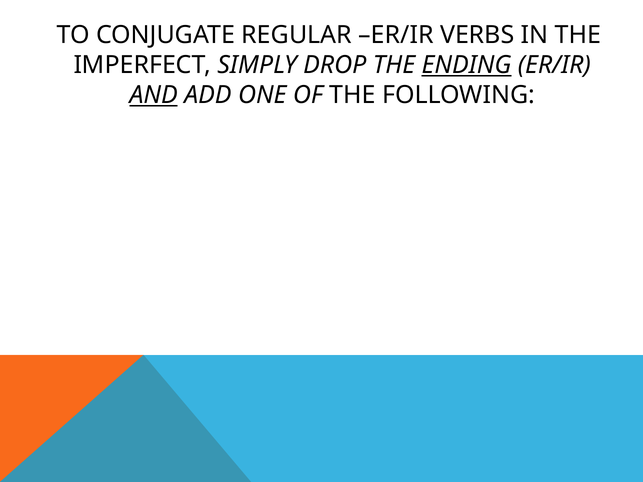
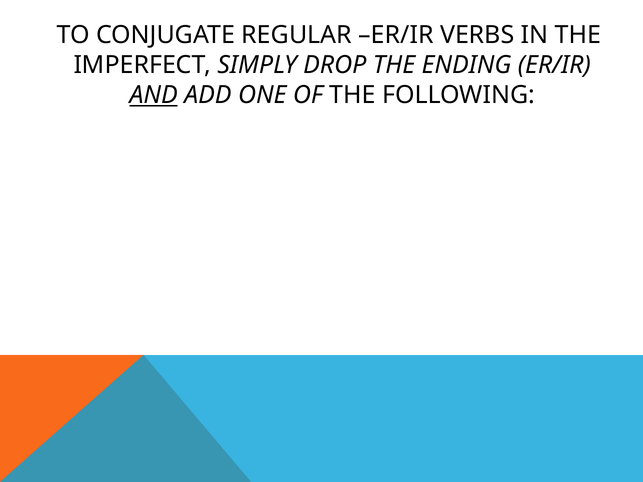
ENDING underline: present -> none (466, 65)
